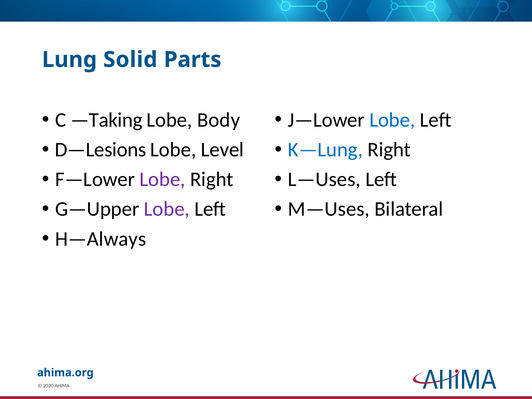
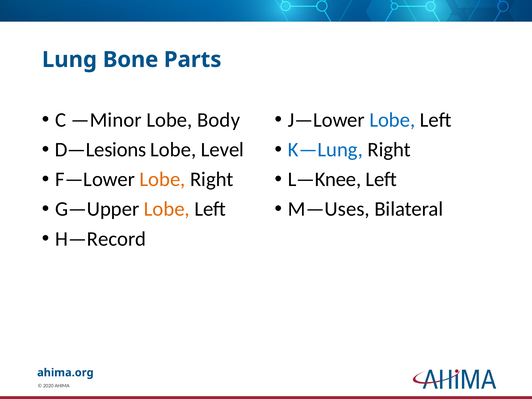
Solid: Solid -> Bone (131, 60)
—Taking: —Taking -> —Minor (106, 120)
Lobe colour: purple -> orange (163, 179)
L—Uses: L—Uses -> L—Knee (324, 179)
Lobe colour: purple -> orange (167, 209)
H—Always: H—Always -> H—Record (101, 239)
